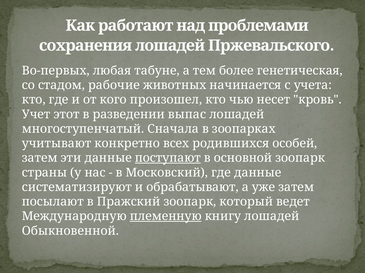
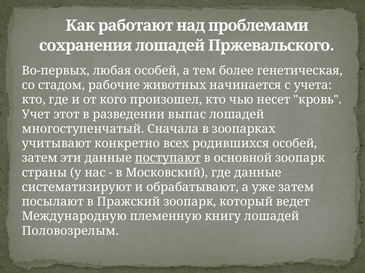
любая табуне: табуне -> особей (157, 71)
племенную underline: present -> none (166, 217)
Обыкновенной: Обыкновенной -> Половозрелым (70, 231)
